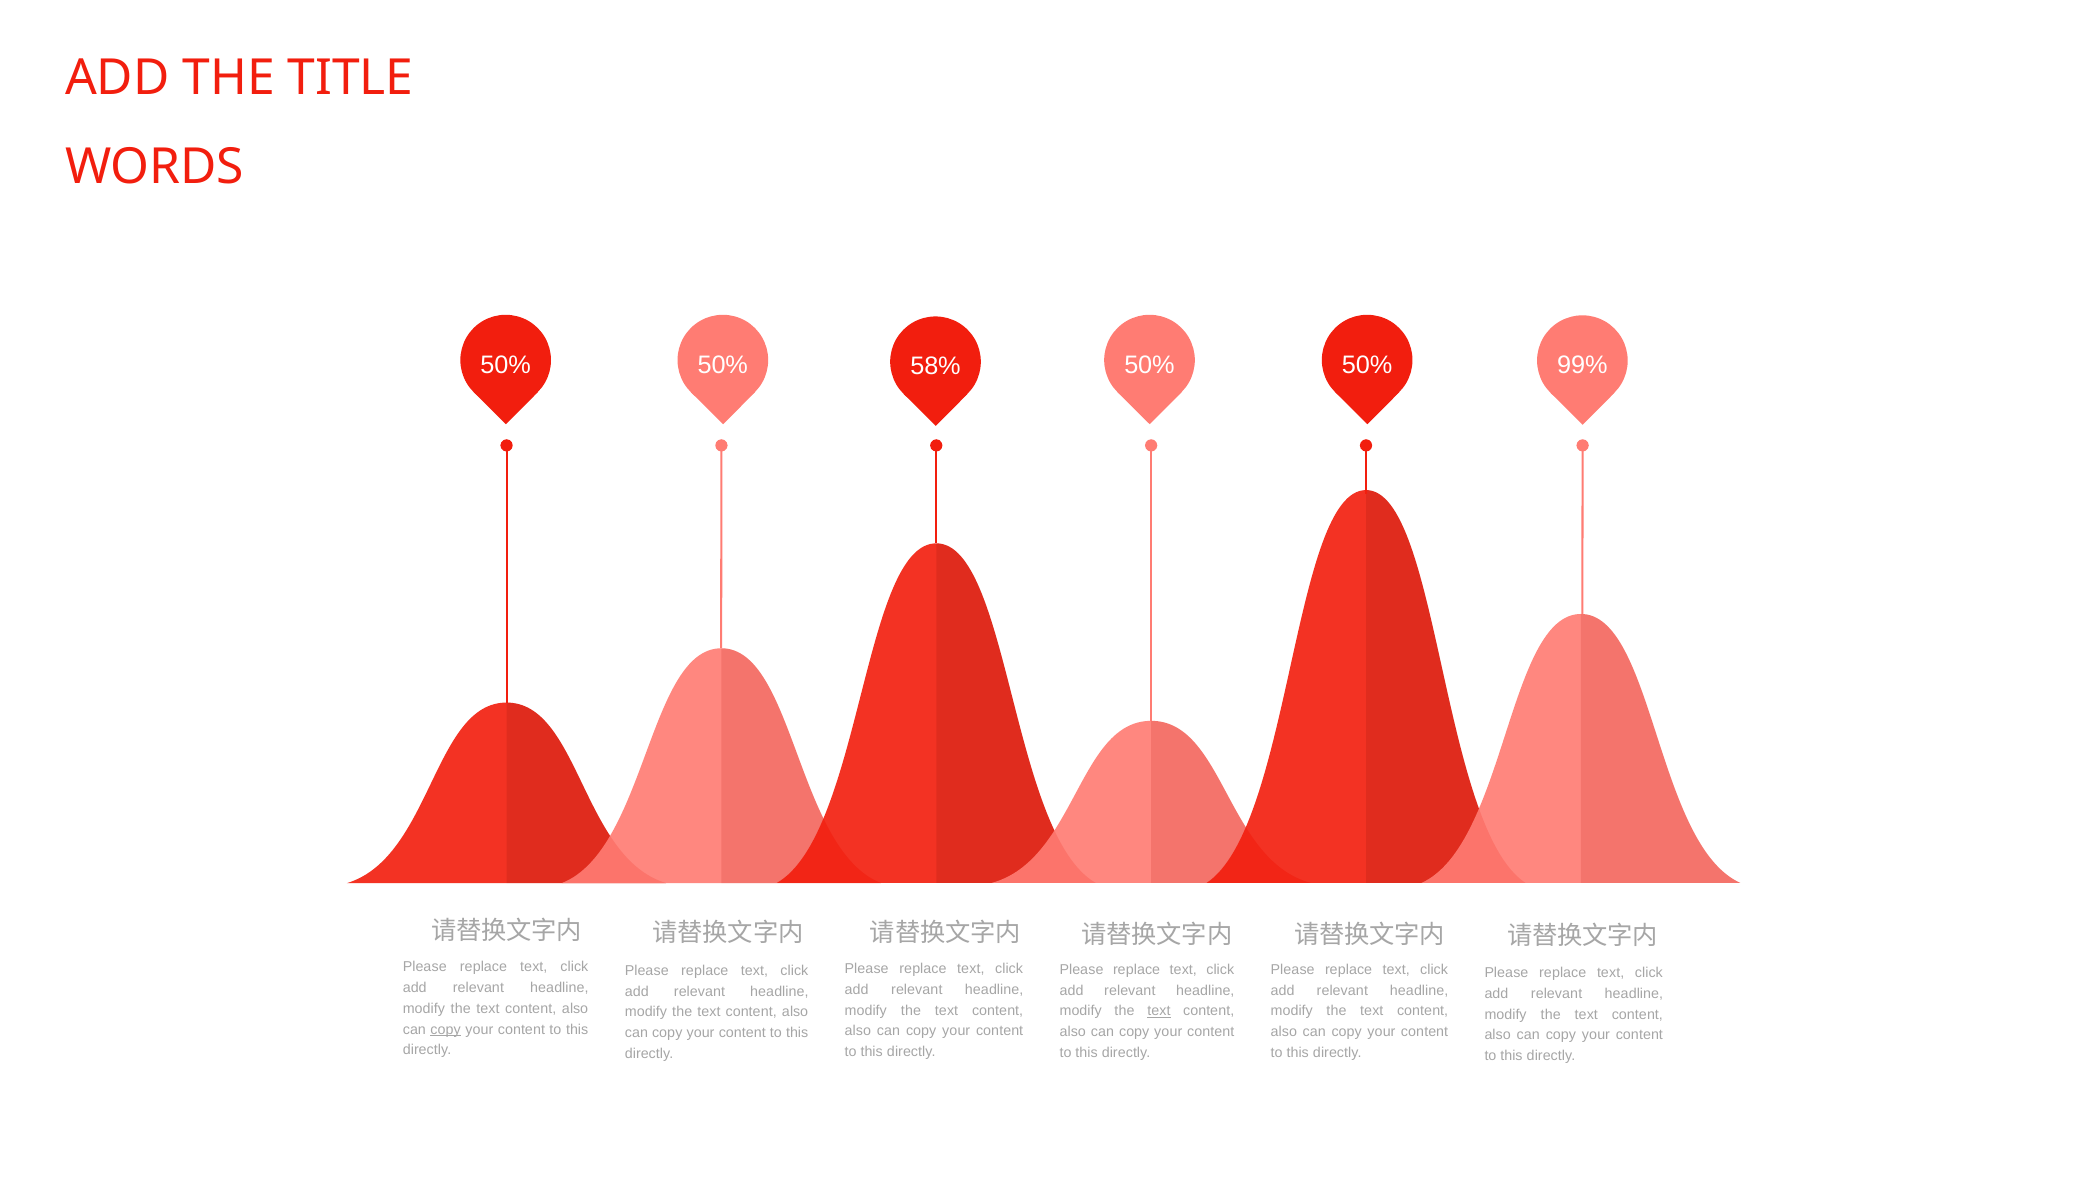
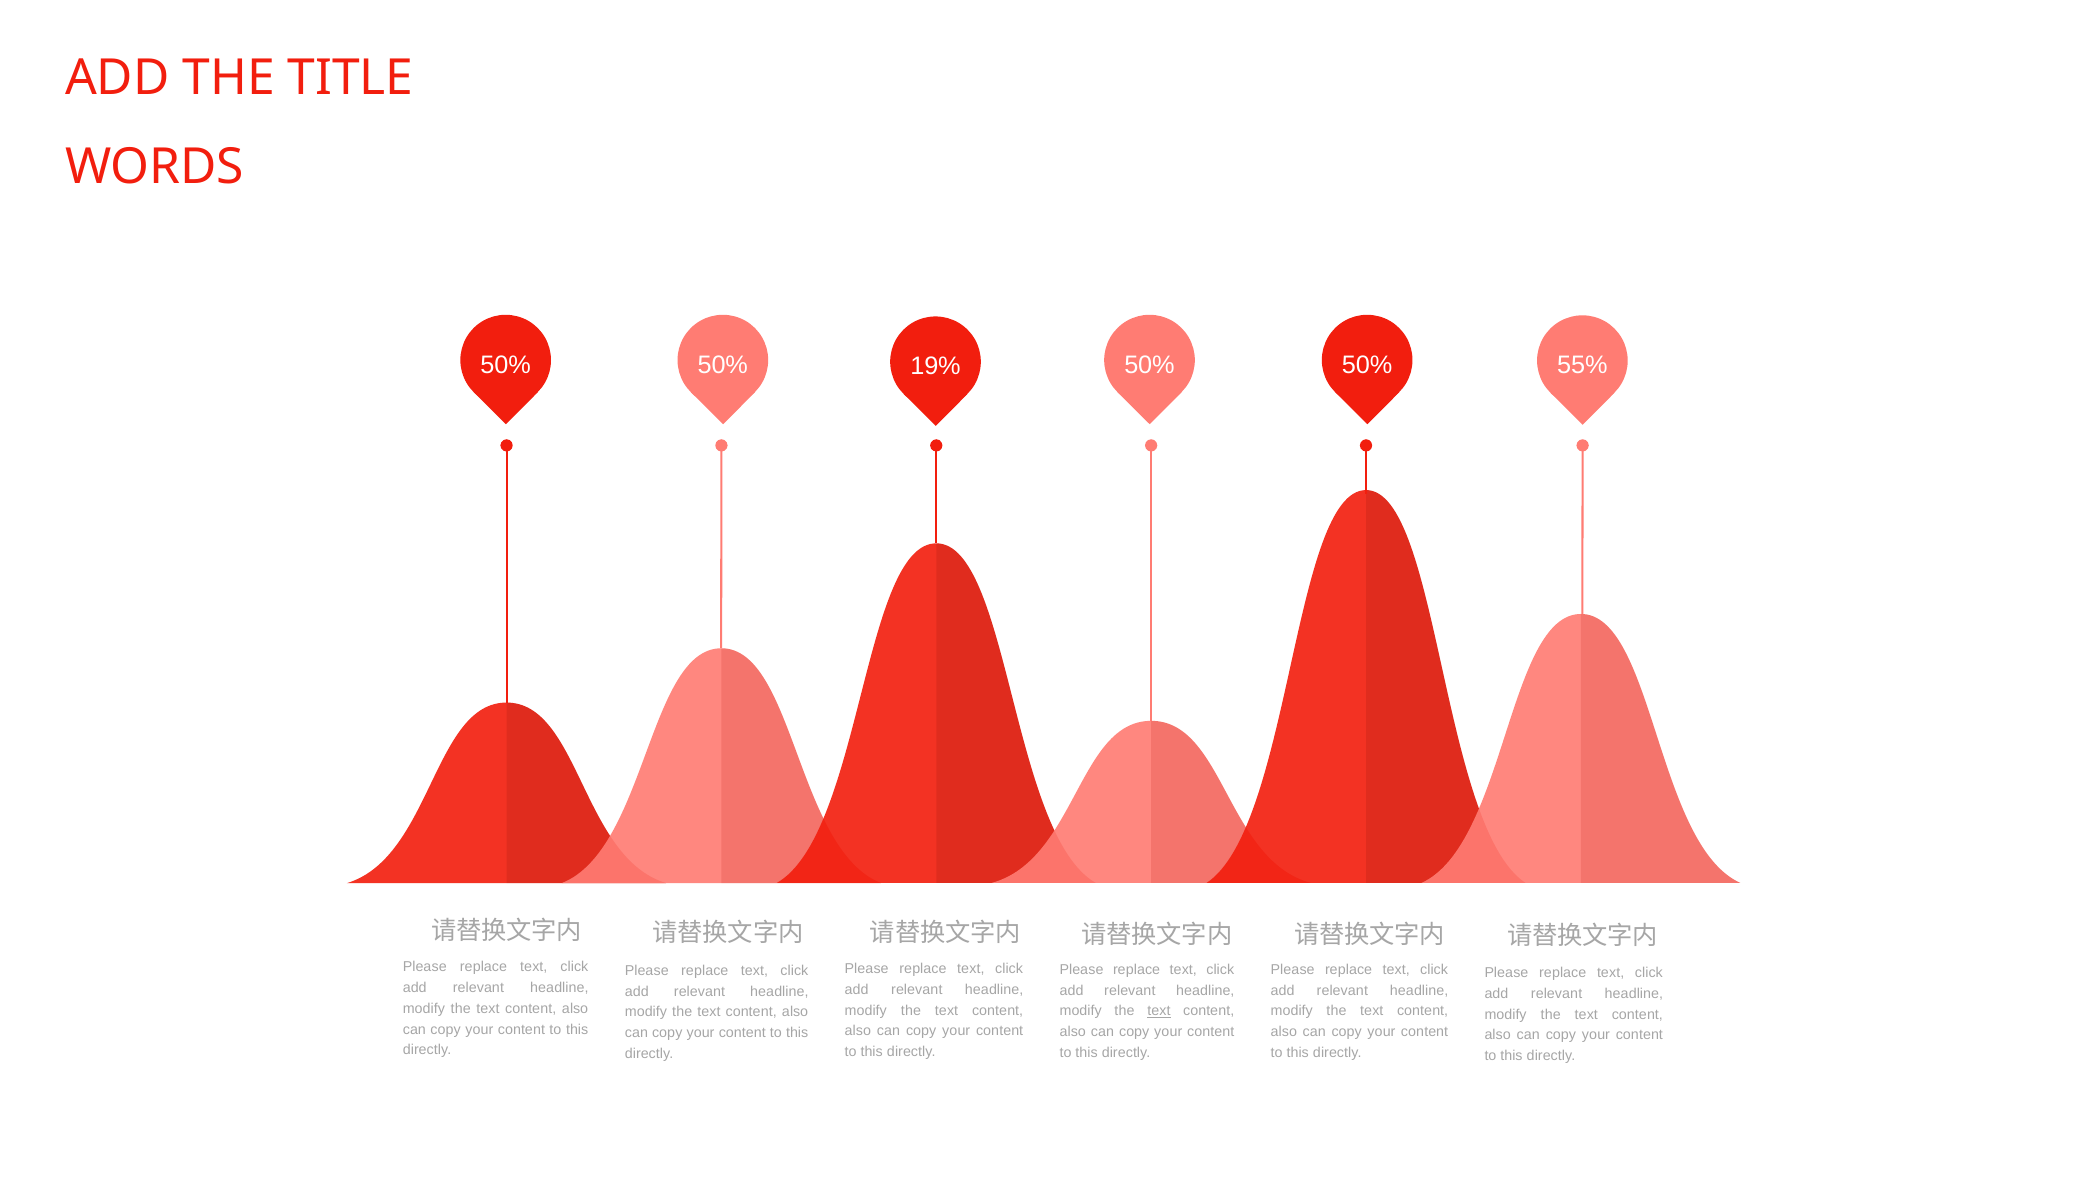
58%: 58% -> 19% (935, 366)
99%: 99% -> 55% (1582, 365)
copy underline: present -> none (446, 1030)
